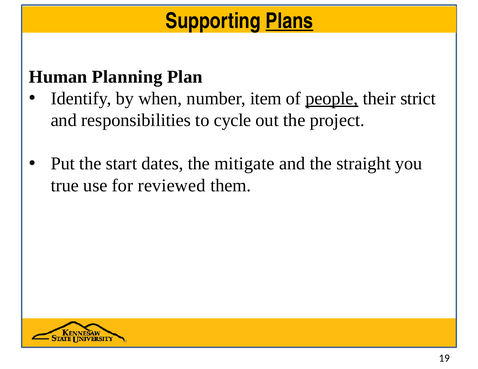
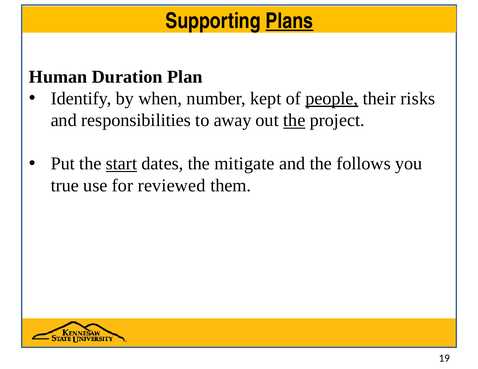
Planning: Planning -> Duration (127, 77)
item: item -> kept (266, 99)
strict: strict -> risks (418, 99)
cycle: cycle -> away (233, 120)
the underline: none -> present (294, 120)
start underline: none -> present (121, 164)
straight: straight -> follows (364, 164)
